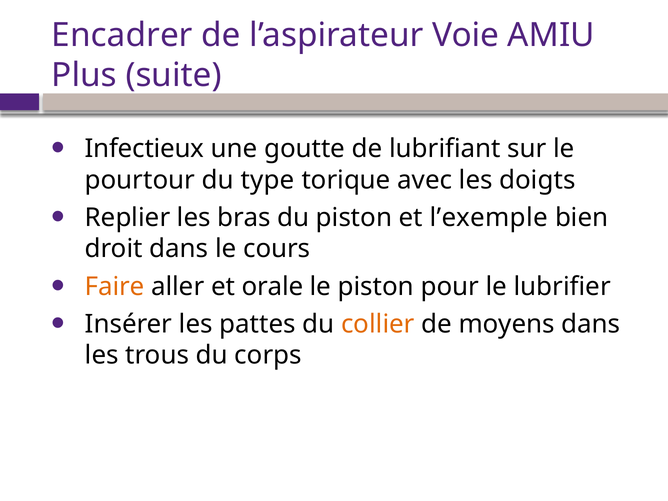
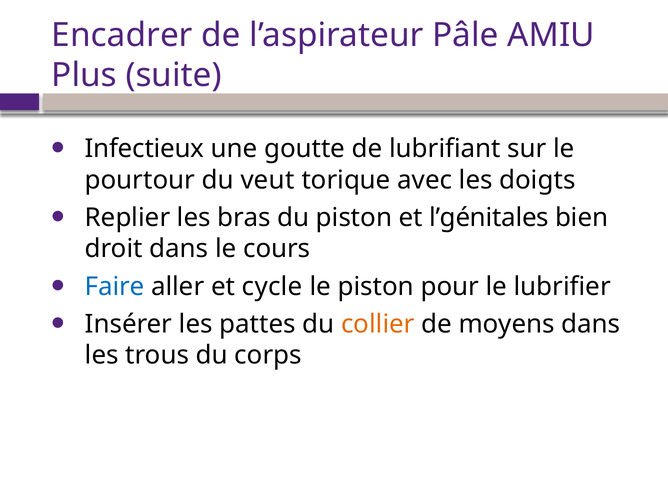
Voie: Voie -> Pâle (465, 35)
type: type -> veut (268, 180)
l’exemple: l’exemple -> l’génitales (489, 218)
Faire colour: orange -> blue (115, 287)
orale: orale -> cycle (272, 287)
